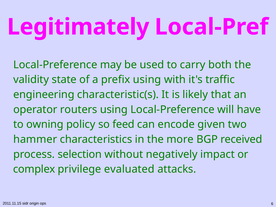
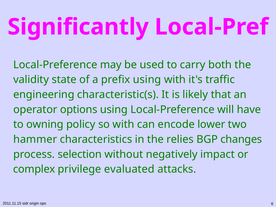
Legitimately: Legitimately -> Significantly (78, 27)
routers: routers -> options (79, 109)
so feed: feed -> with (123, 124)
given: given -> lower (211, 124)
more: more -> relies (180, 139)
received: received -> changes (241, 139)
